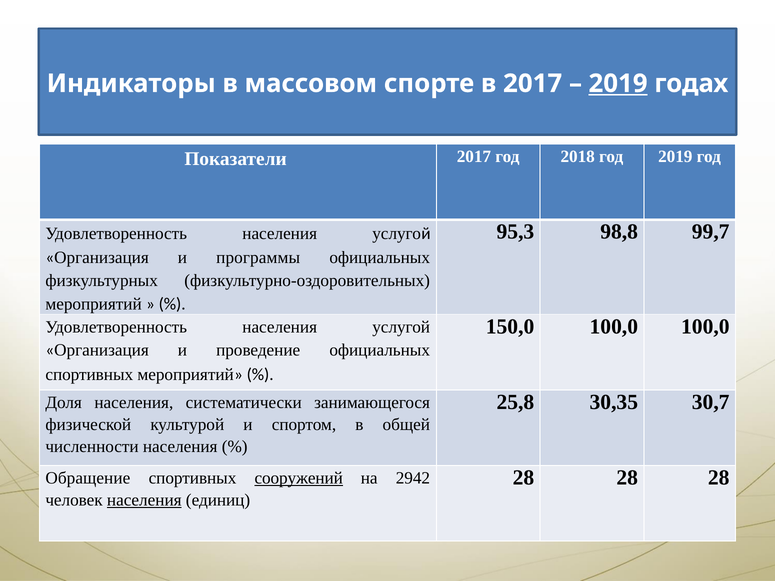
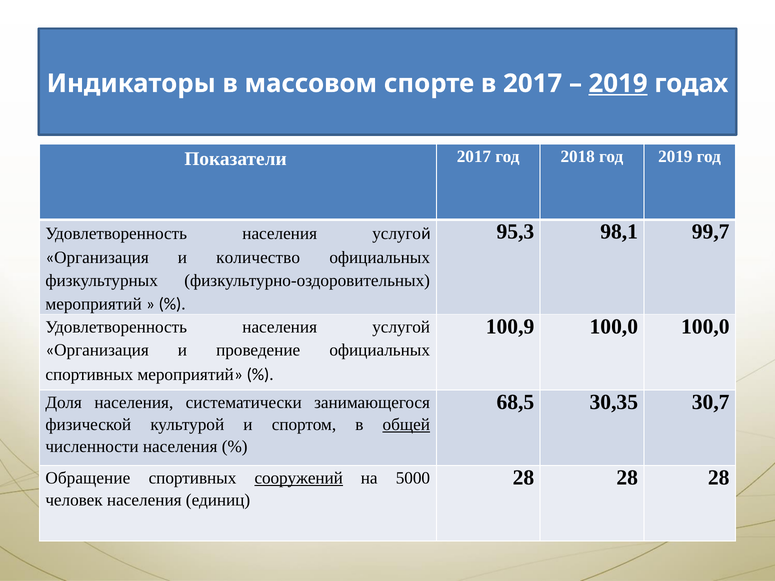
98,8: 98,8 -> 98,1 (619, 232)
программы: программы -> количество (258, 258)
150,0: 150,0 -> 100,9 (510, 327)
25,8: 25,8 -> 68,5 (515, 402)
общей underline: none -> present (406, 425)
2942: 2942 -> 5000 (413, 478)
населения underline: present -> none (144, 500)
